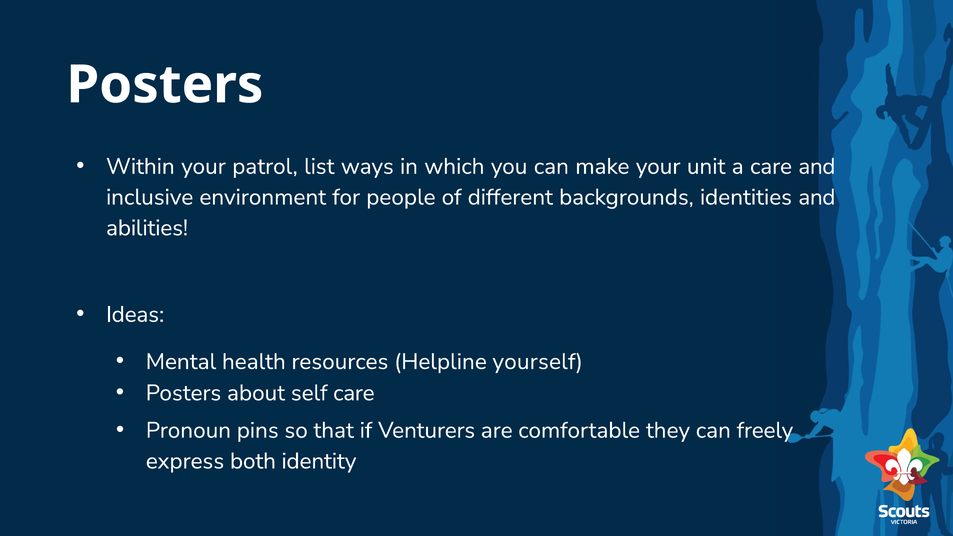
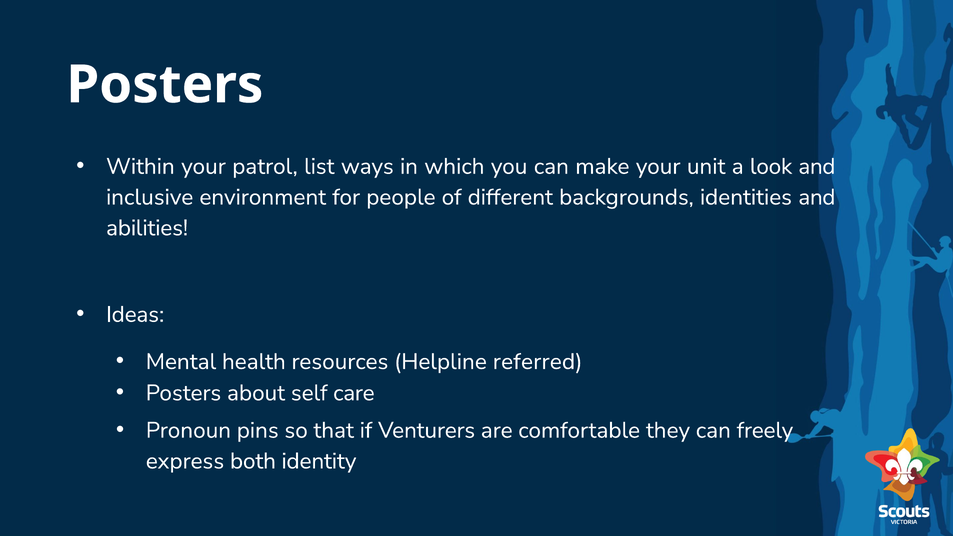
a care: care -> look (771, 166)
yourself: yourself -> referred (538, 362)
